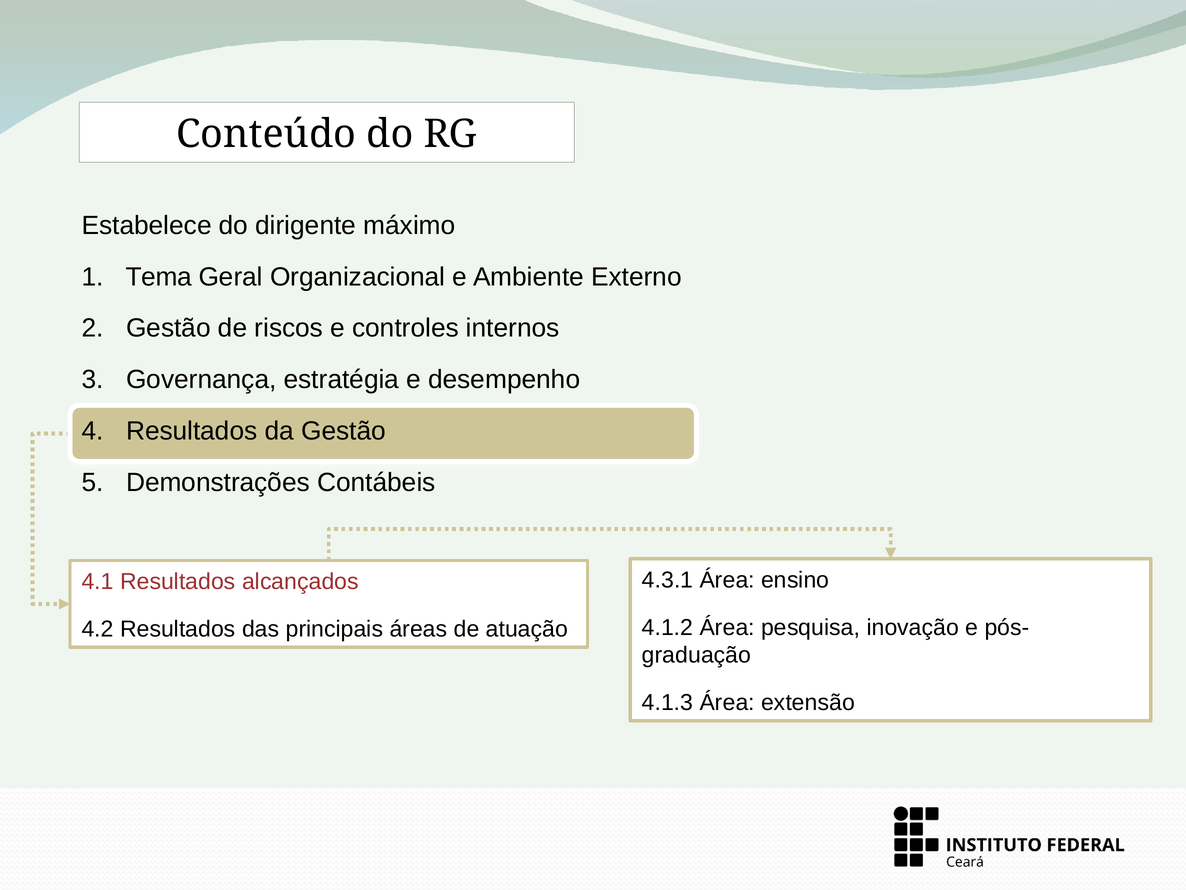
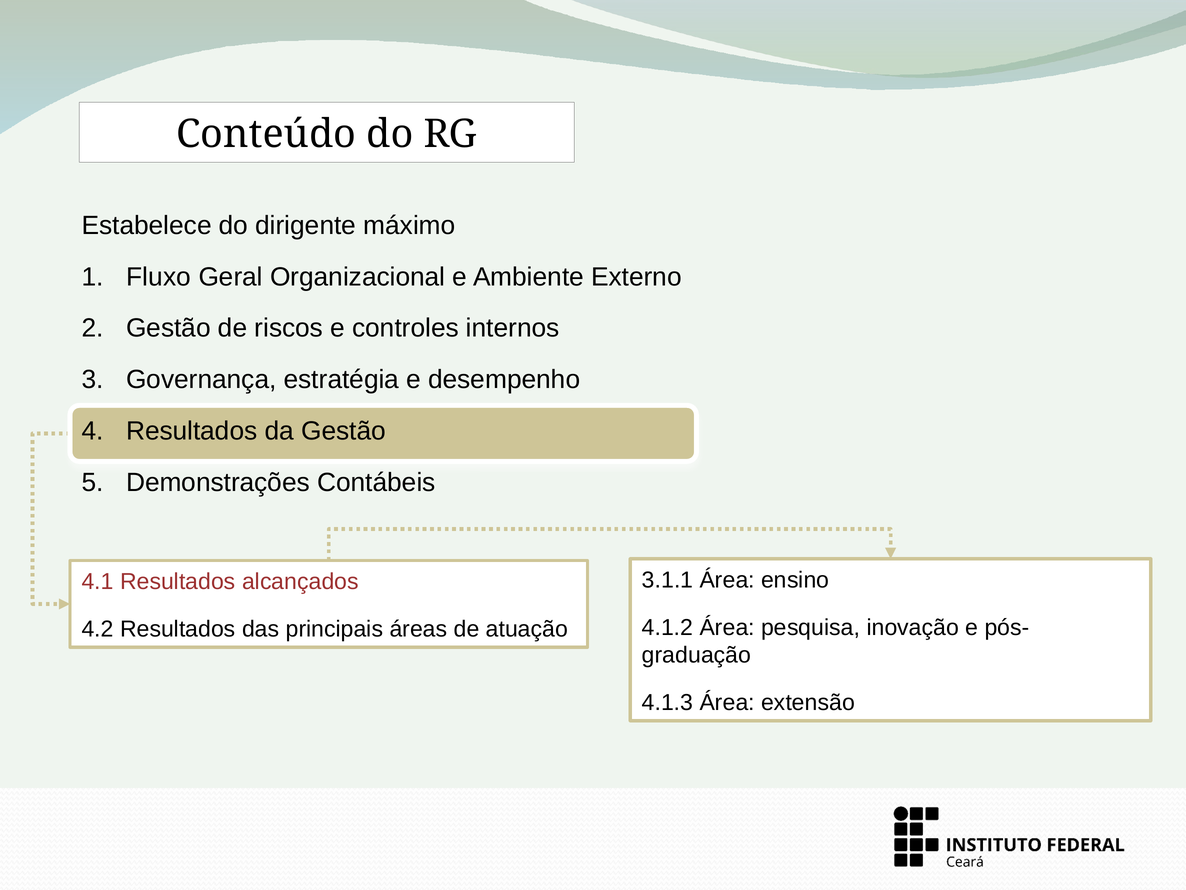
Tema: Tema -> Fluxo (159, 277)
4.3.1: 4.3.1 -> 3.1.1 (668, 580)
